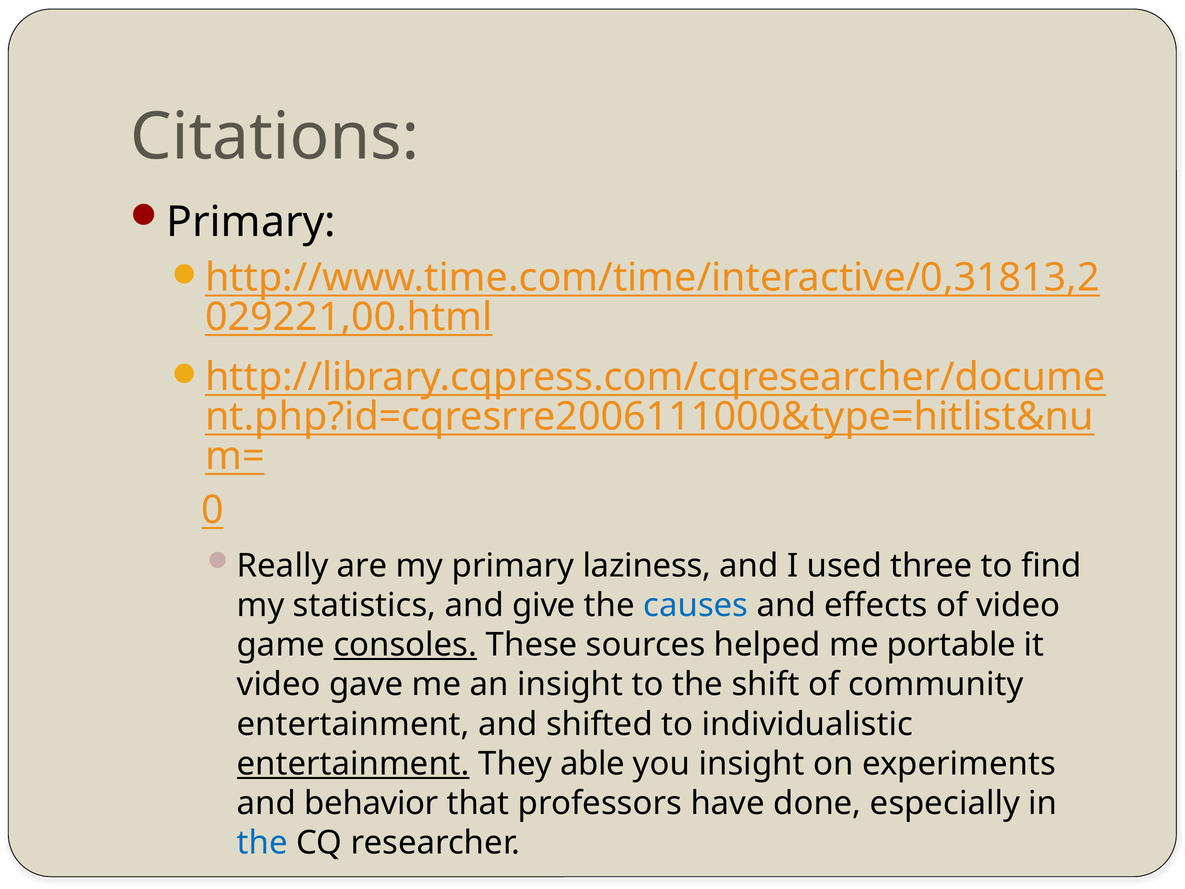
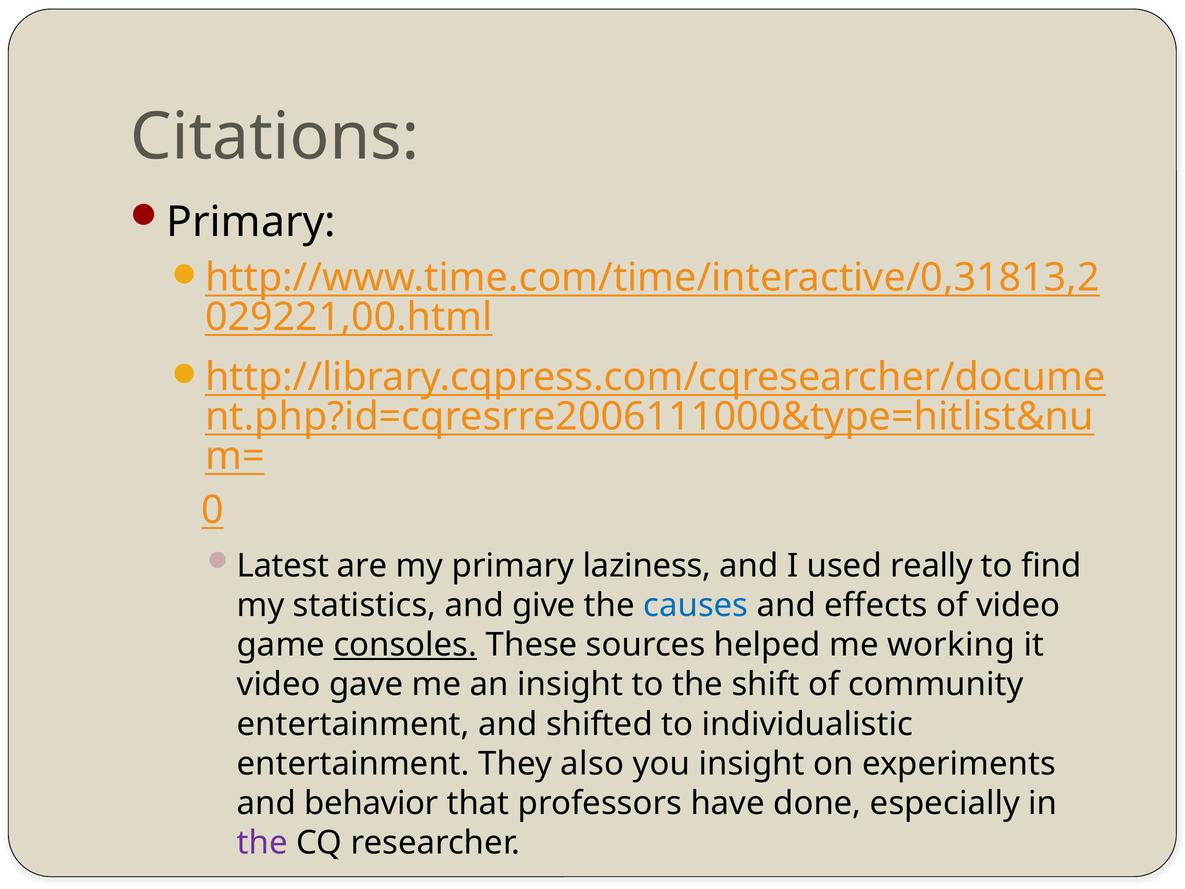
Really: Really -> Latest (283, 566)
three: three -> really (931, 566)
portable: portable -> working (951, 645)
entertainment underline: present -> none (353, 764)
able: able -> also (592, 764)
the colour: blue -> purple (262, 843)
